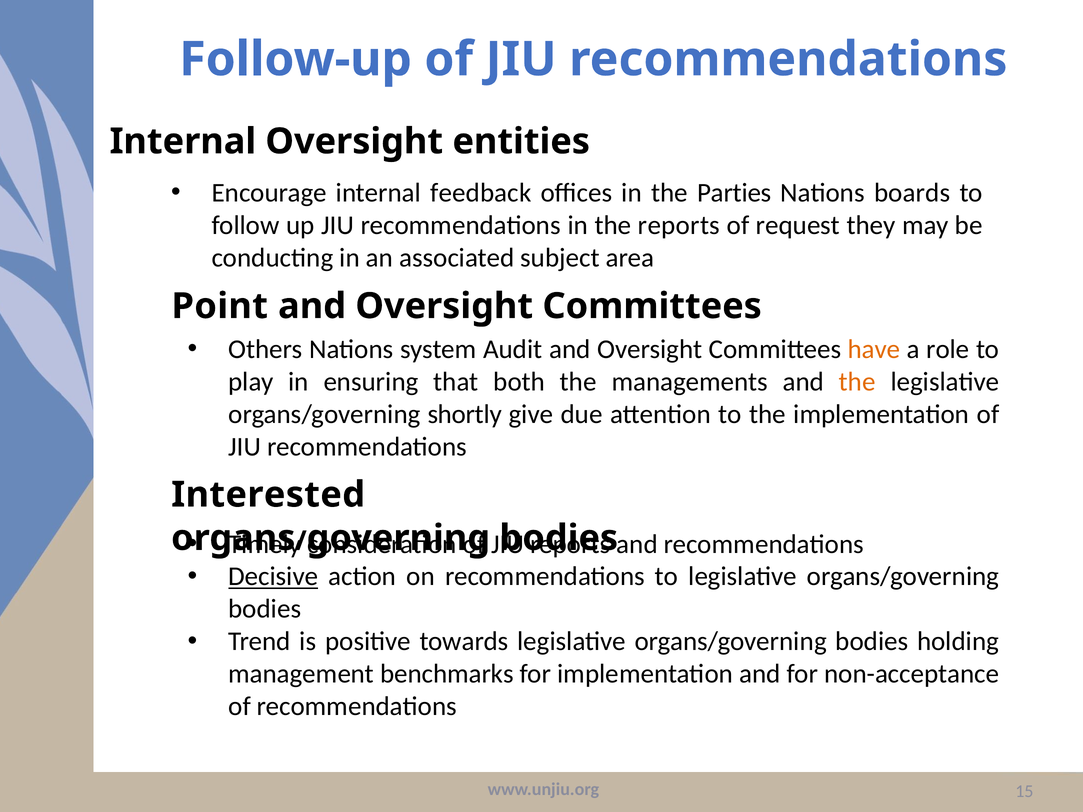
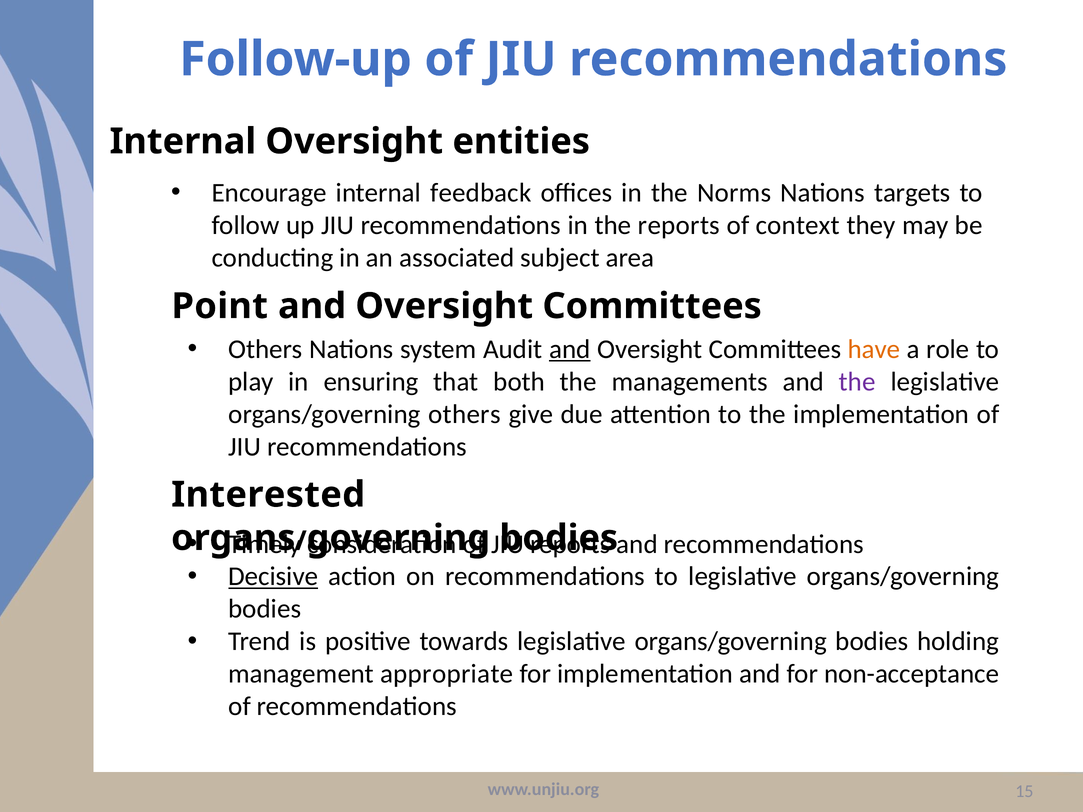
Parties: Parties -> Norms (734, 193)
boards: boards -> targets (912, 193)
request: request -> context (798, 225)
and underline: none -> present (570, 349)
the colour: orange -> purple (857, 382)
organs/governing shortly: shortly -> others (464, 414)
benchmarks: benchmarks -> appropriate (447, 674)
